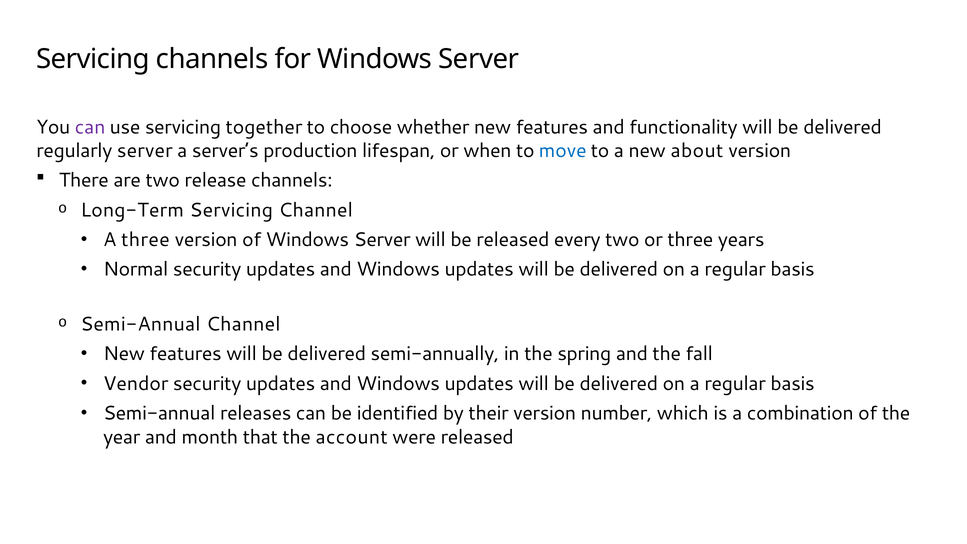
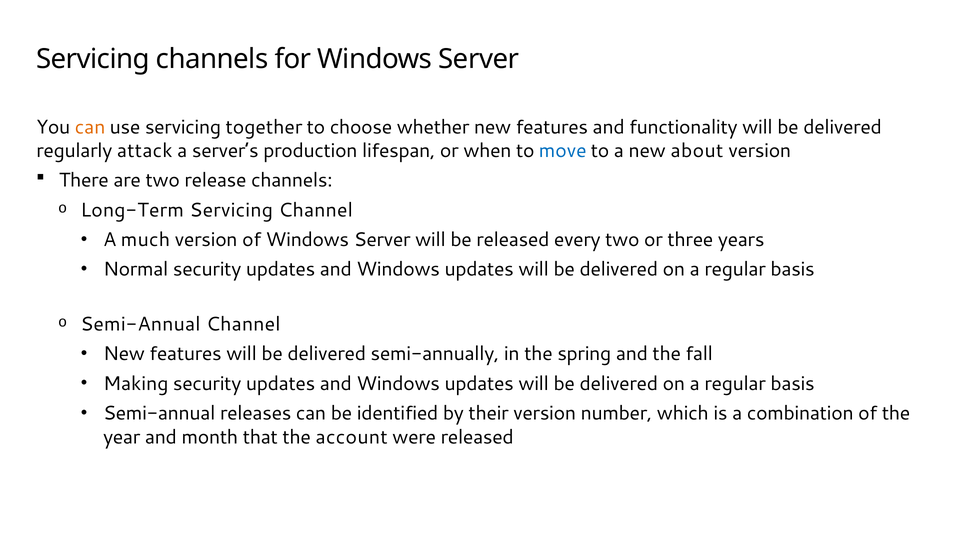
can colour: purple -> orange (90, 127)
regularly server: server -> attack (145, 151)
A three: three -> much (145, 240)
Vendor: Vendor -> Making (136, 384)
